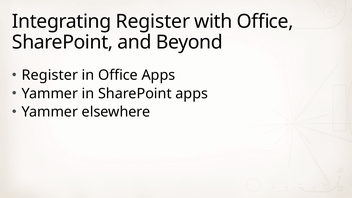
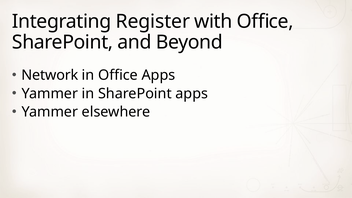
Register: Register -> Network (50, 75)
